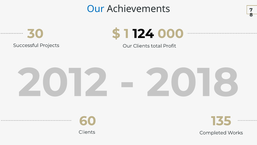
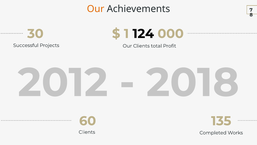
Our colour: blue -> orange (96, 9)
